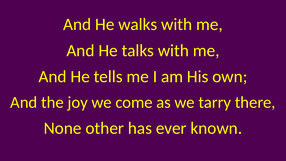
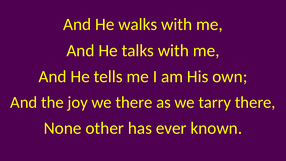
we come: come -> there (134, 102)
